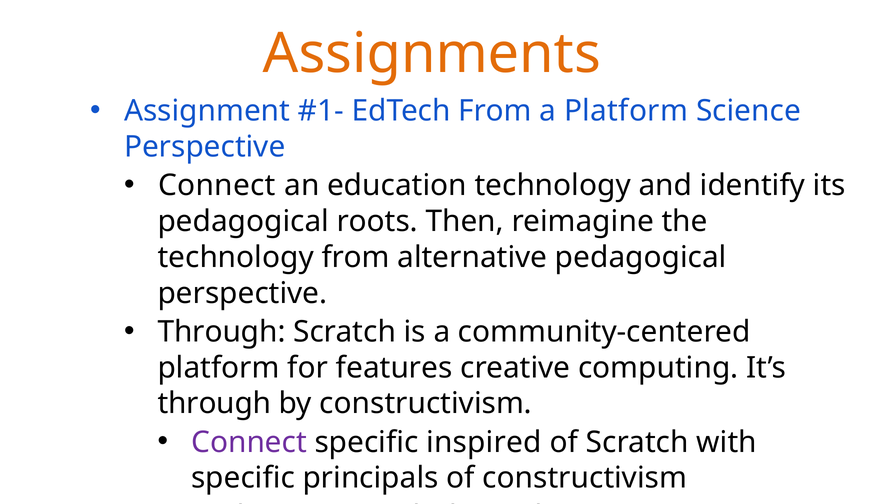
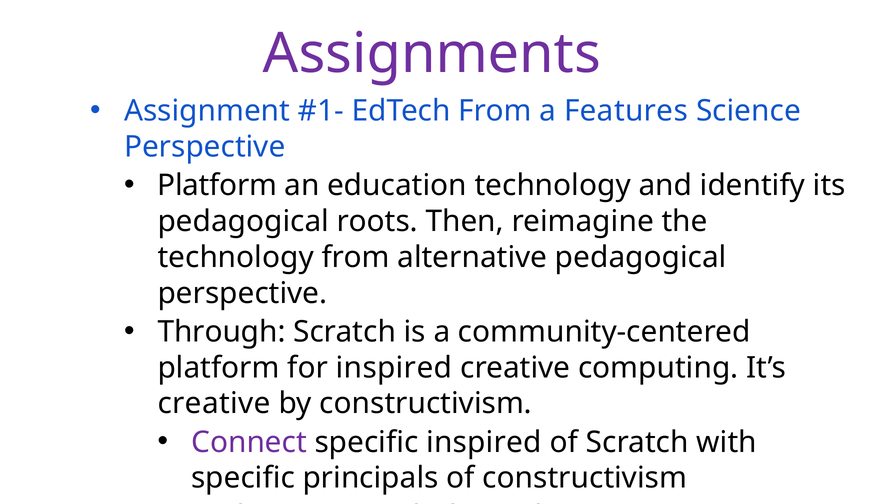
Assignments colour: orange -> purple (432, 53)
a Platform: Platform -> Features (626, 111)
Connect: Connect -> Platform (217, 185)
for features: features -> inspired (394, 367)
through: through -> creative (214, 403)
